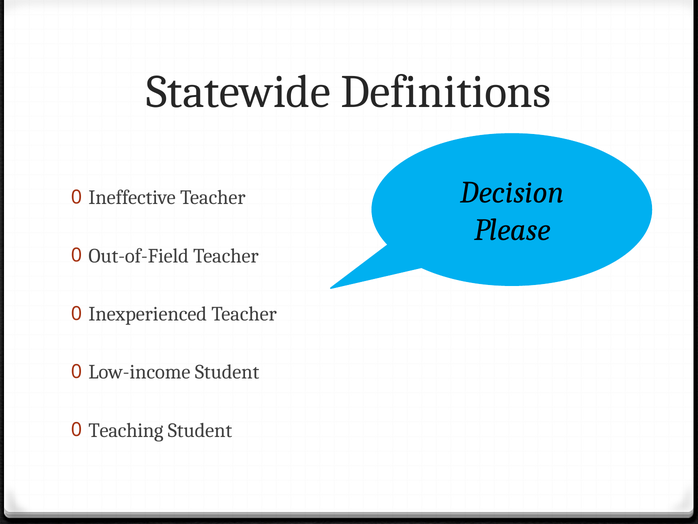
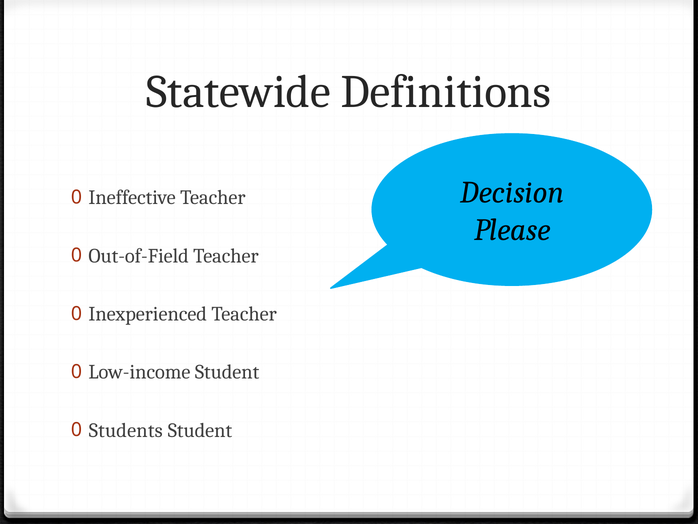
Teaching: Teaching -> Students (126, 430)
